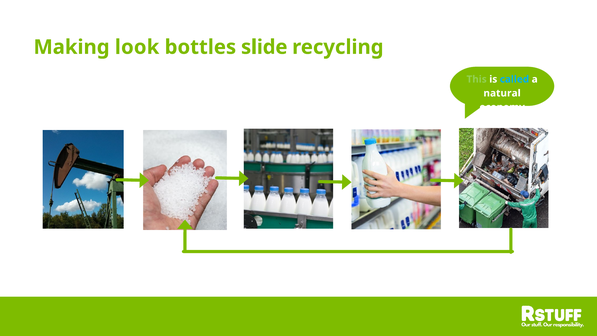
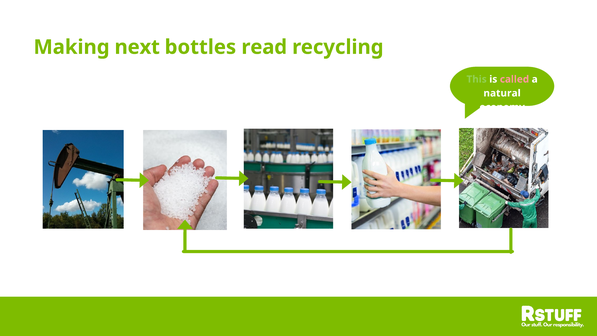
look: look -> next (137, 47)
slide: slide -> read (264, 47)
called colour: light blue -> pink (514, 79)
